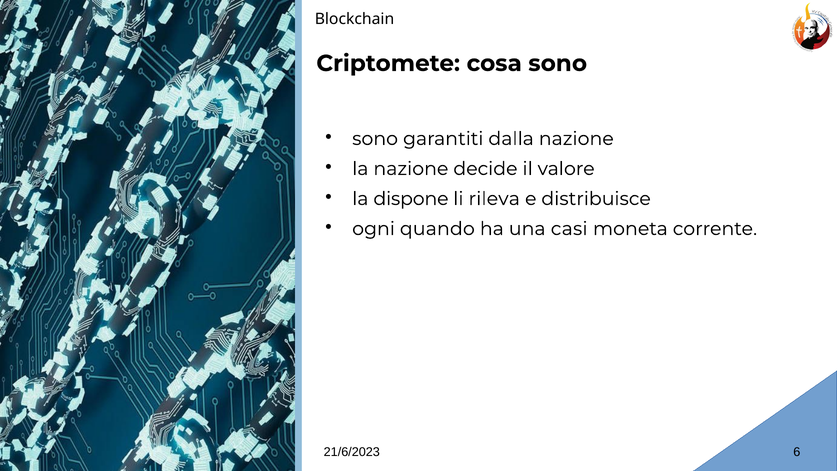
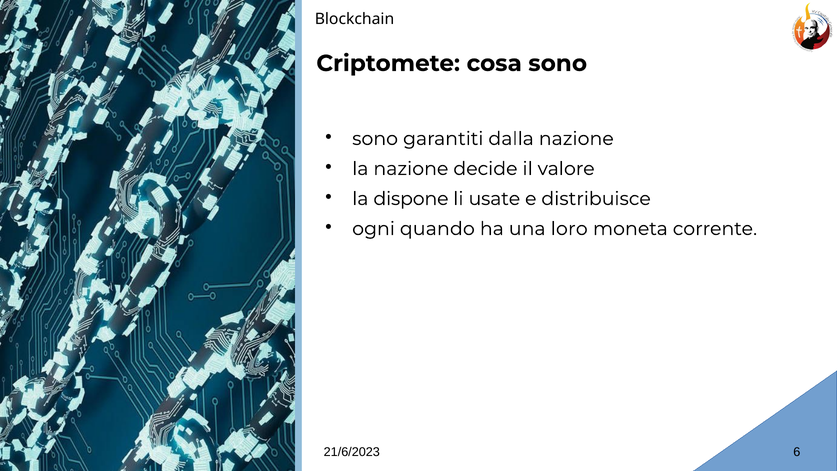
rileva: rileva -> usate (494, 199)
casi: casi -> loro (569, 229)
